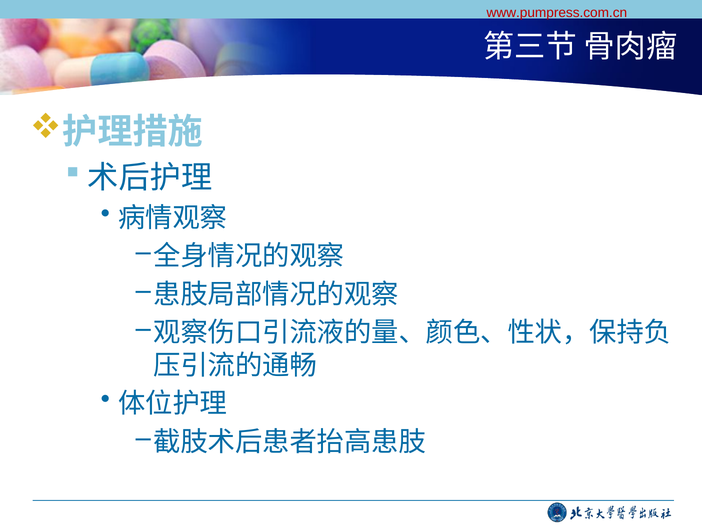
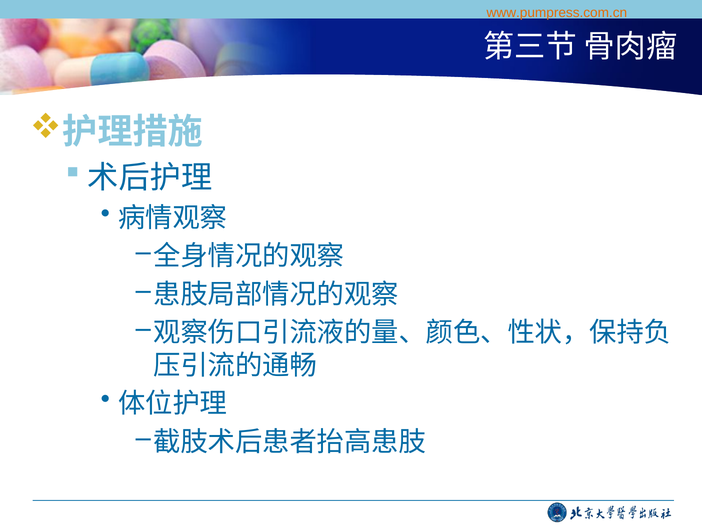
www.pumpress.com.cn colour: red -> orange (557, 13)
